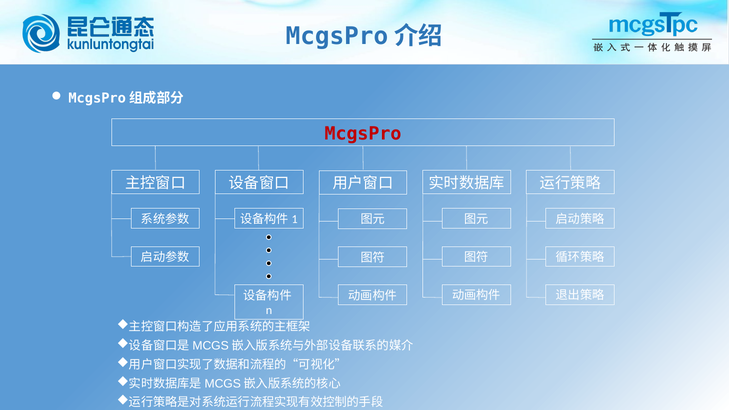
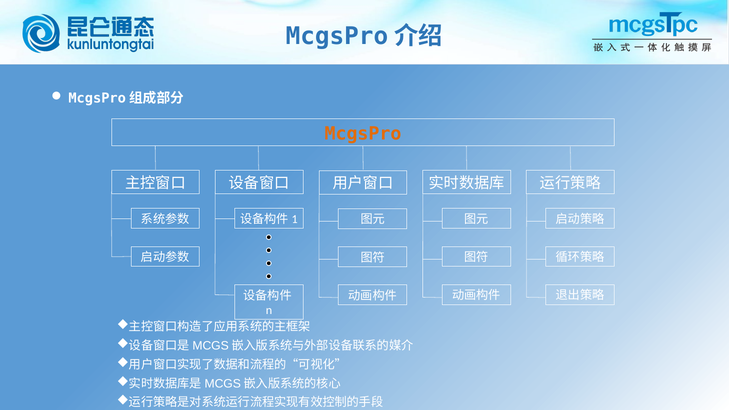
McgsPro colour: red -> orange (363, 134)
